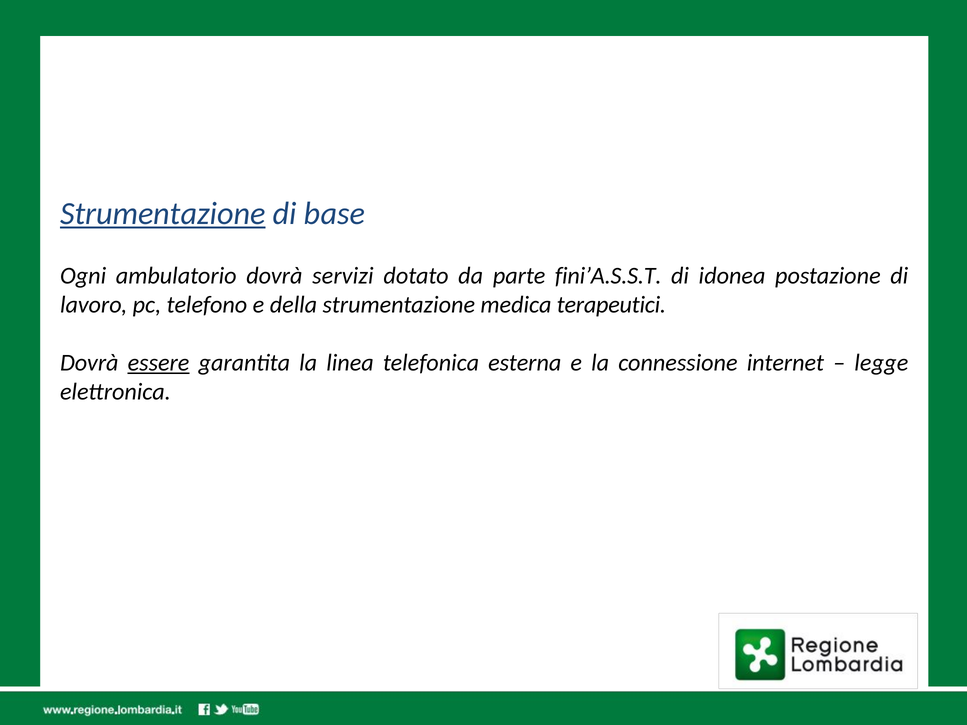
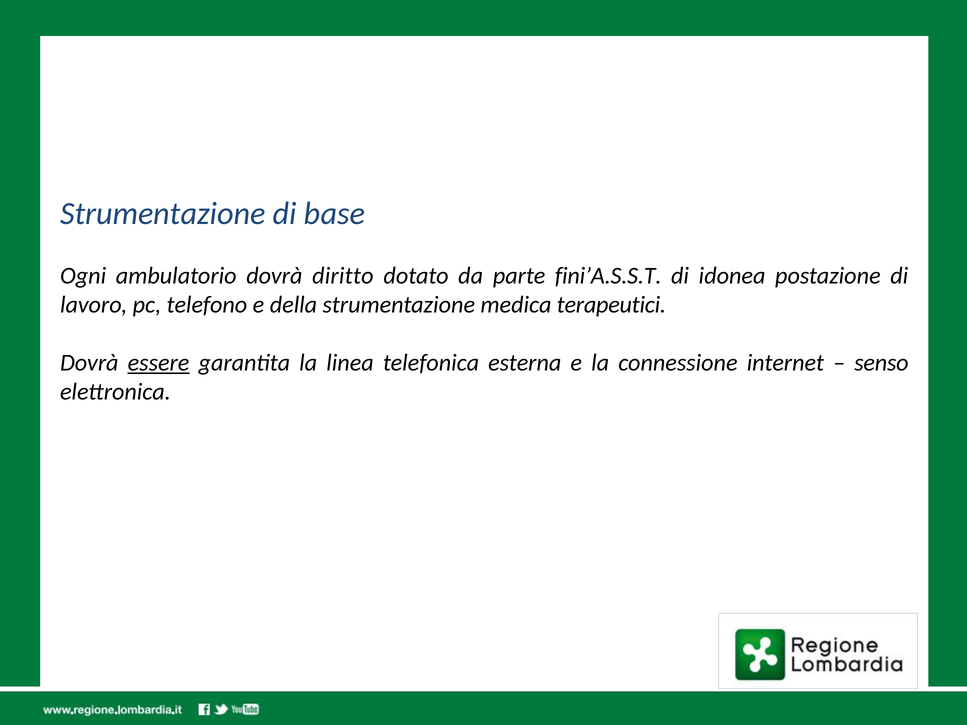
Strumentazione underline: present -> none (163, 214)
servizi: servizi -> diritto (343, 276)
legge: legge -> senso (881, 363)
